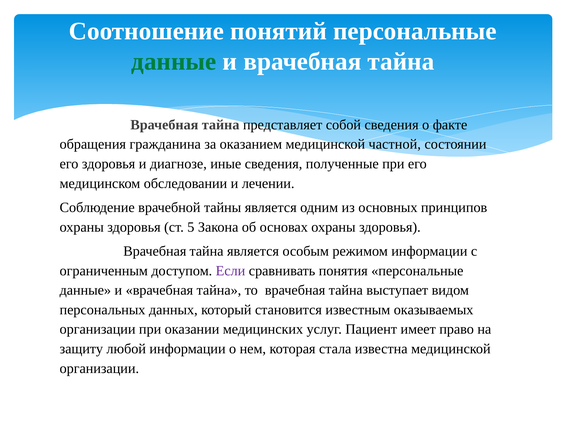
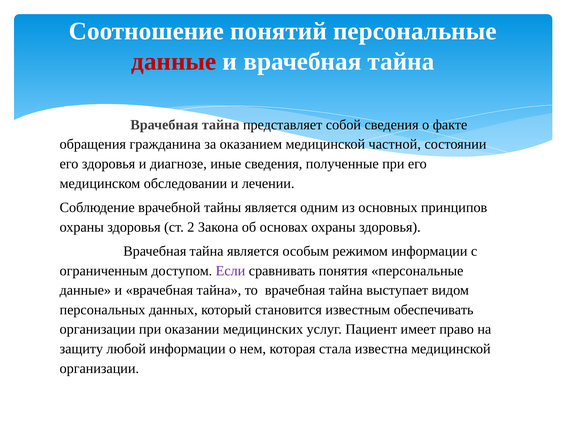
данные colour: green -> red (174, 61)
5: 5 -> 2 (191, 227)
оказываемых: оказываемых -> обеспечивать (434, 309)
